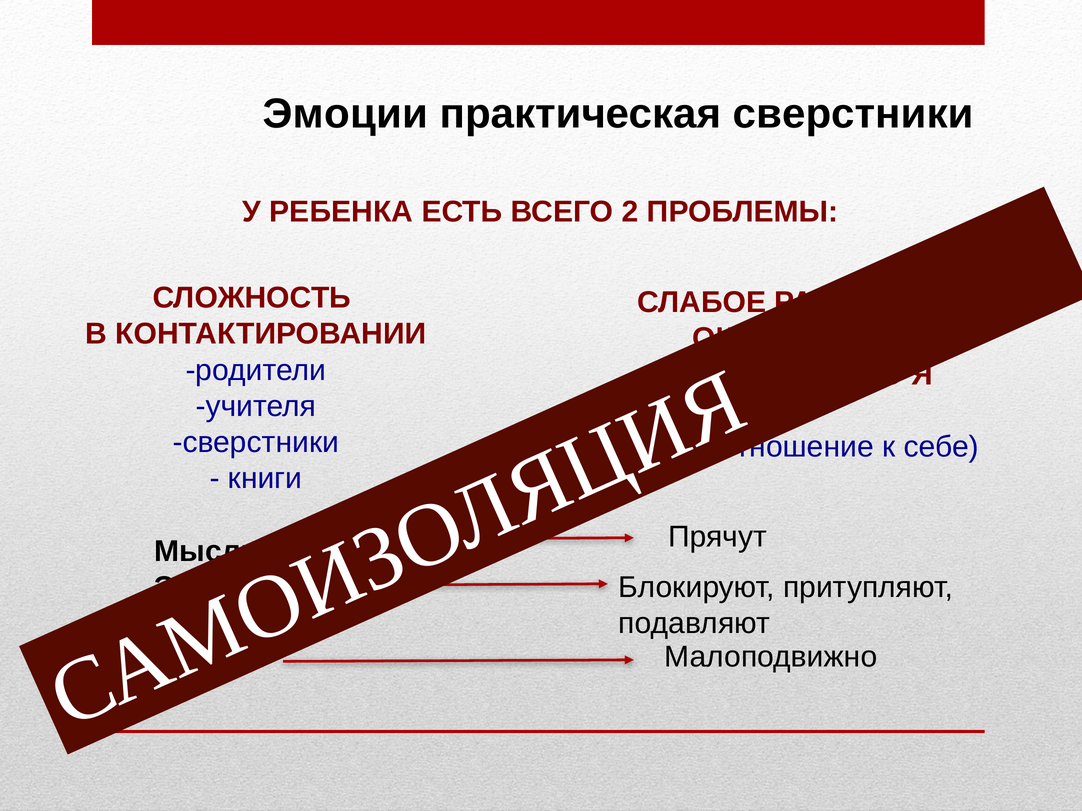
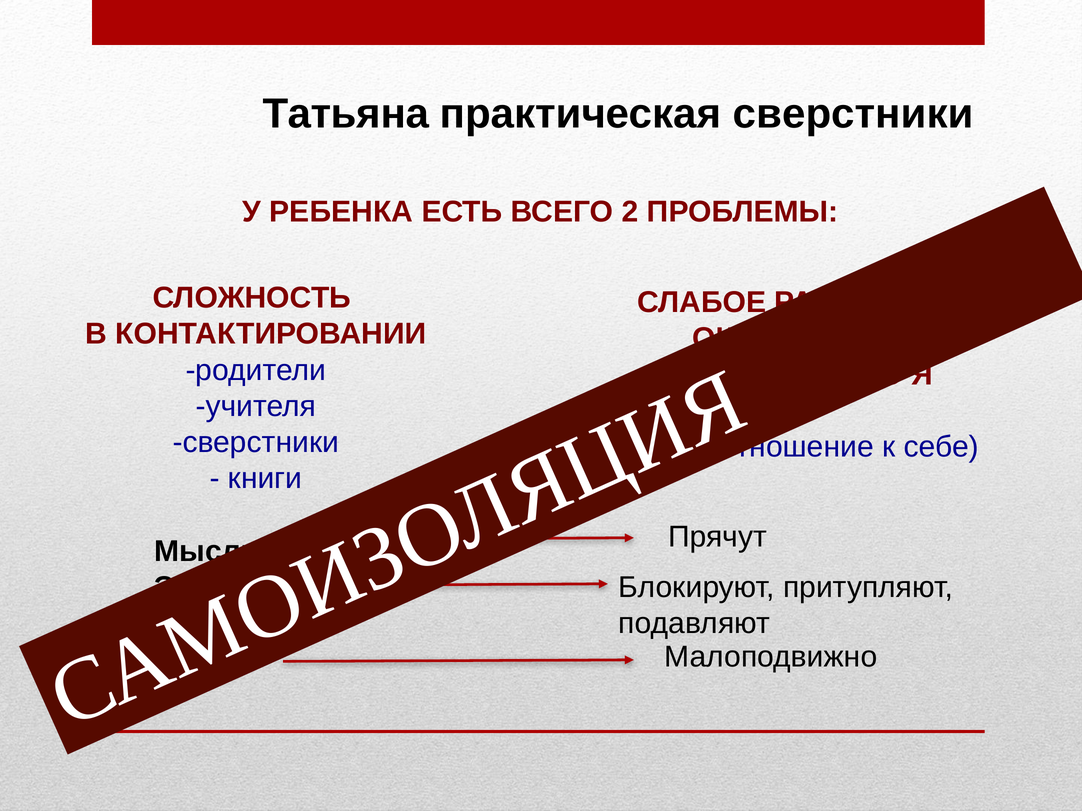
Эмоции: Эмоции -> Татьяна (346, 114)
